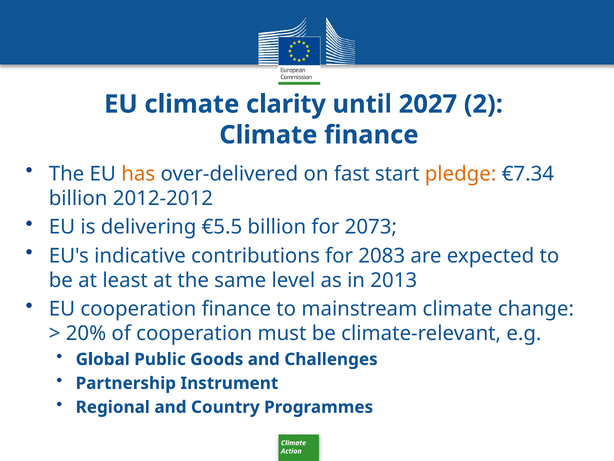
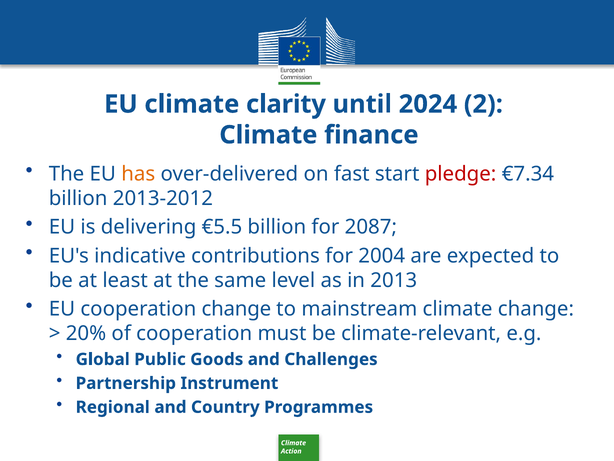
2027: 2027 -> 2024 (428, 104)
pledge colour: orange -> red (461, 174)
2012-2012: 2012-2012 -> 2013-2012 (163, 198)
2073: 2073 -> 2087 (371, 227)
2083: 2083 -> 2004 (382, 256)
cooperation finance: finance -> change (236, 309)
